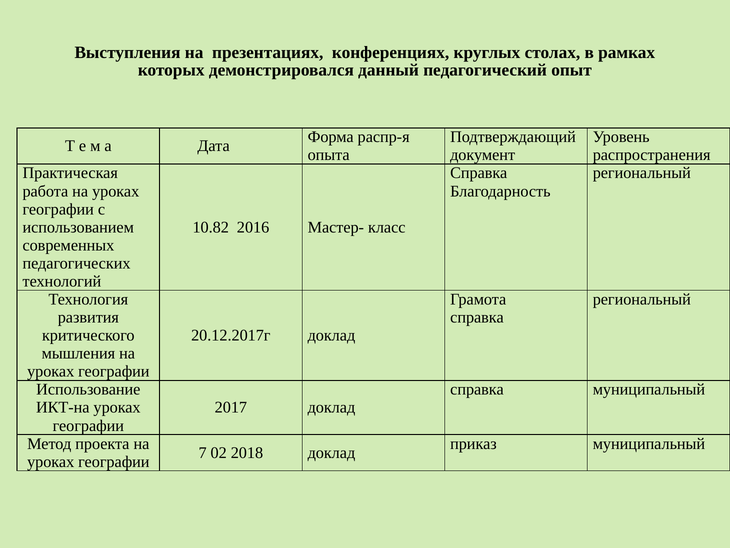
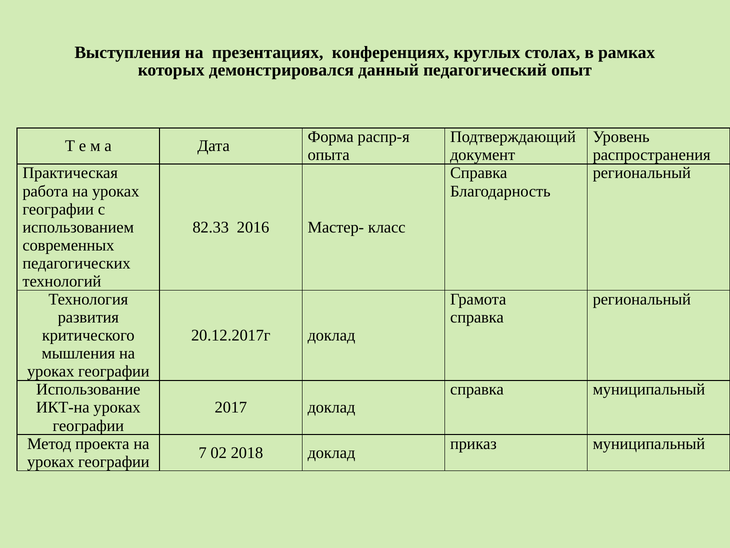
10.82: 10.82 -> 82.33 (211, 227)
